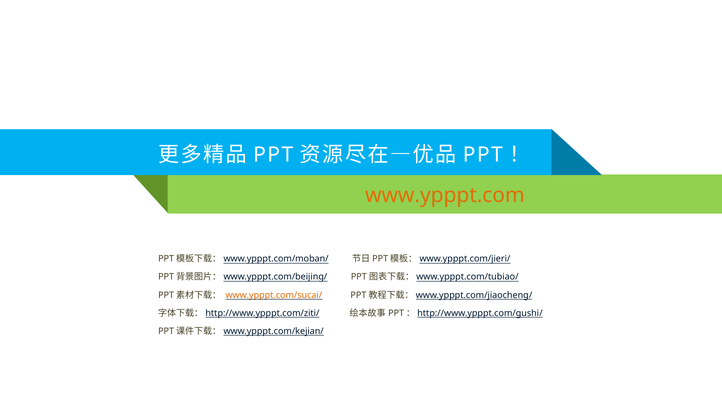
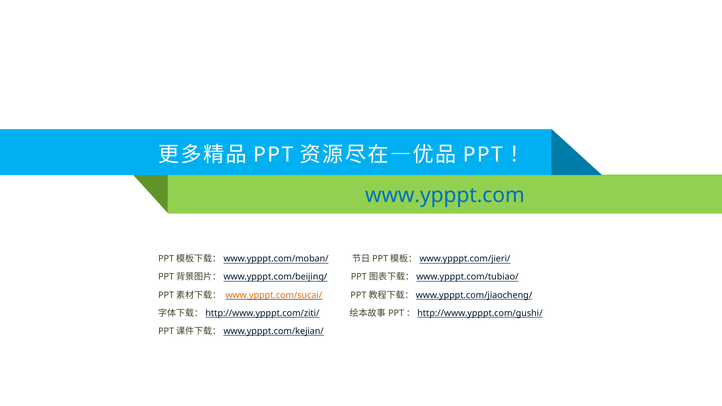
www.ypppt.com colour: orange -> blue (445, 196)
